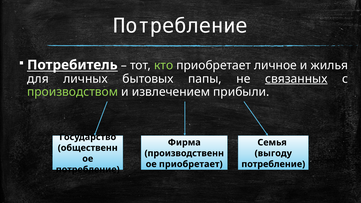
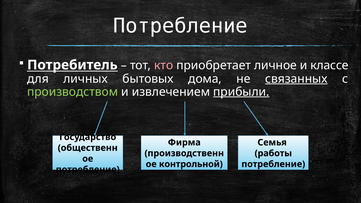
кто colour: light green -> pink (164, 66)
жилья: жилья -> классе (329, 66)
папы: папы -> дома (205, 79)
прибыли underline: none -> present (241, 92)
выгоду: выгоду -> работы (273, 153)
приобретает: приобретает -> контрольной (191, 164)
